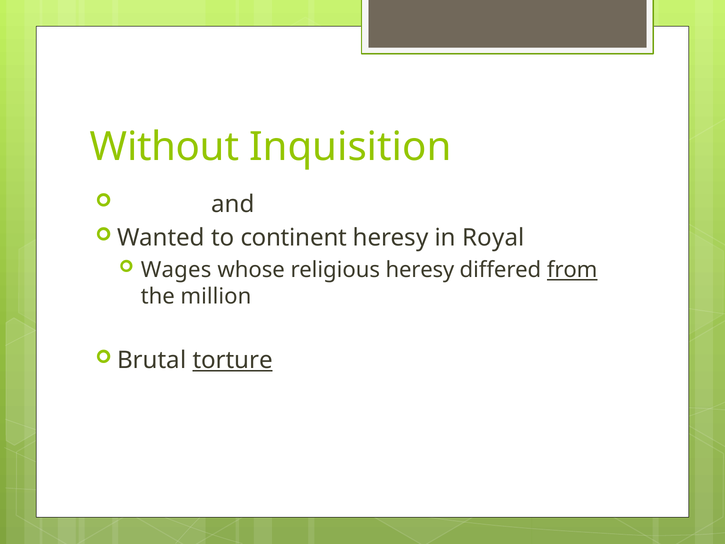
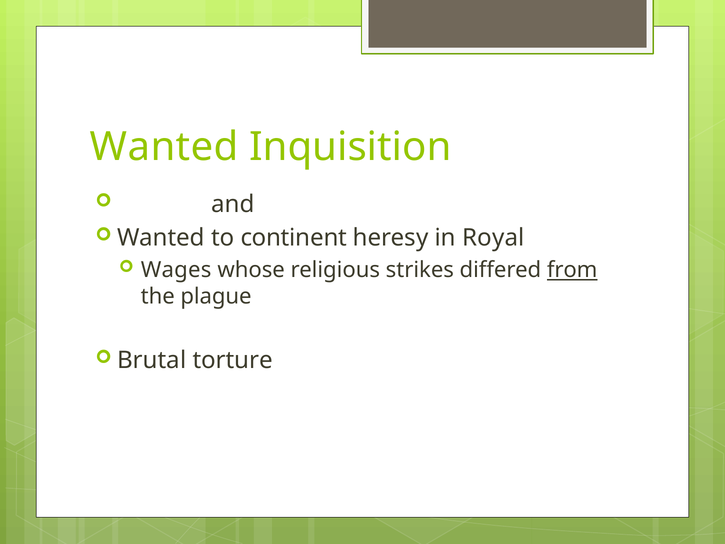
Without: Without -> Wanted (164, 147)
religious heresy: heresy -> strikes (420, 270)
million: million -> plague (216, 297)
torture underline: present -> none (233, 360)
